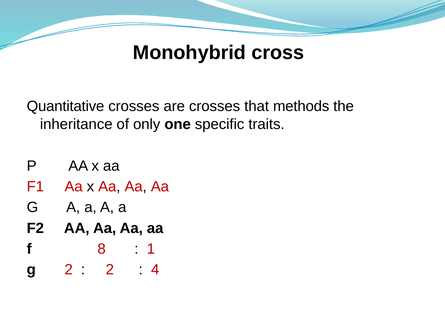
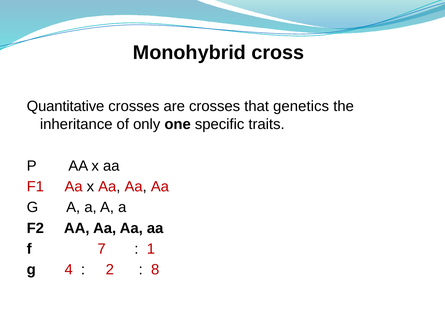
methods: methods -> genetics (301, 106)
8: 8 -> 7 (102, 249)
g 2: 2 -> 4 (69, 269)
4: 4 -> 8 (155, 269)
